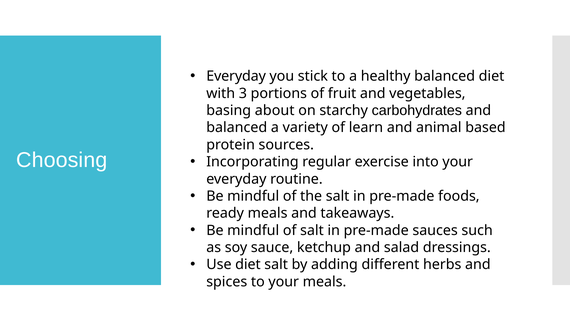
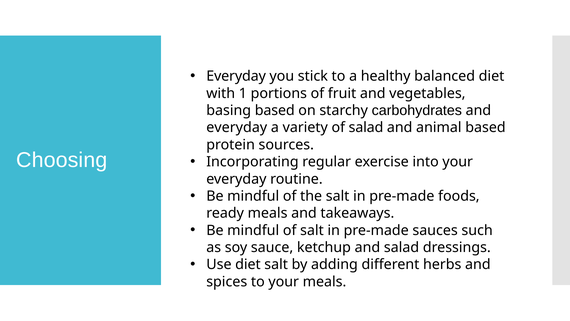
3: 3 -> 1 (243, 93)
basing about: about -> based (275, 110)
balanced: balanced -> everyday (237, 127)
of learn: learn -> salad (366, 127)
